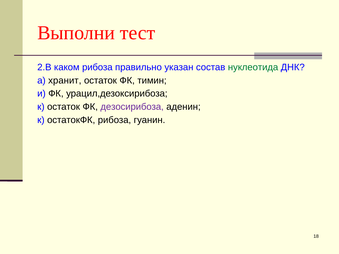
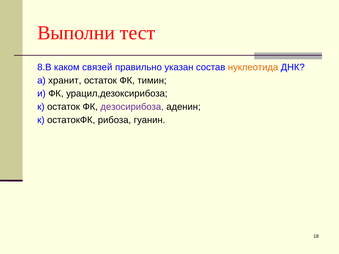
2.В: 2.В -> 8.В (44, 67)
каком рибоза: рибоза -> связей (97, 67)
нуклеотида colour: green -> orange (253, 67)
